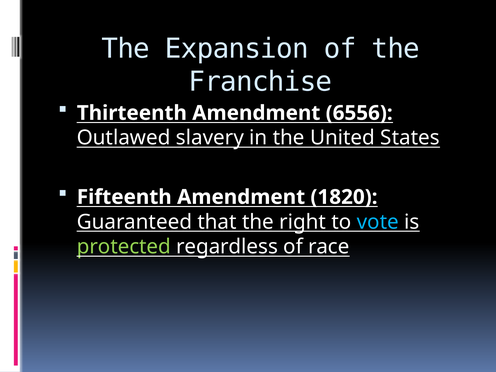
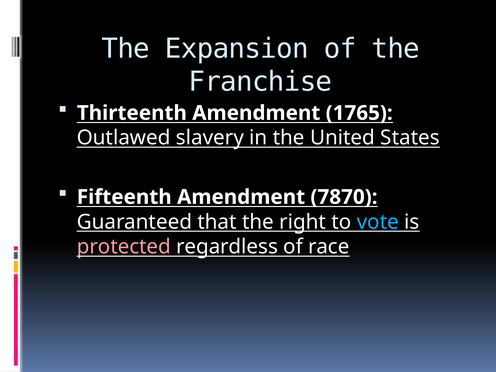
6556: 6556 -> 1765 (359, 113)
1820: 1820 -> 7870 (344, 197)
protected colour: light green -> pink (124, 247)
